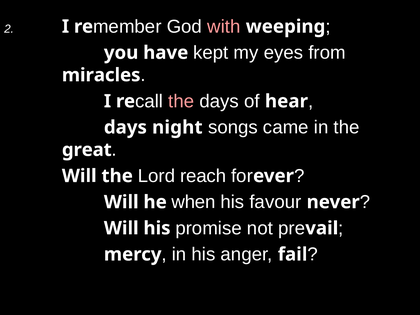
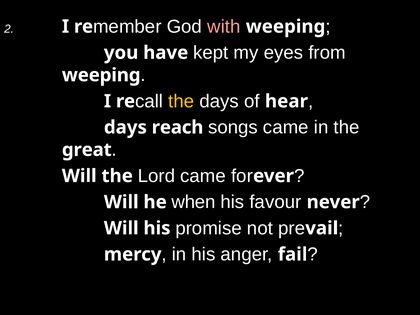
miracles: miracles -> weeping (101, 75)
the colour: pink -> yellow (181, 101)
night: night -> reach (178, 127)
Lord reach: reach -> came (203, 176)
